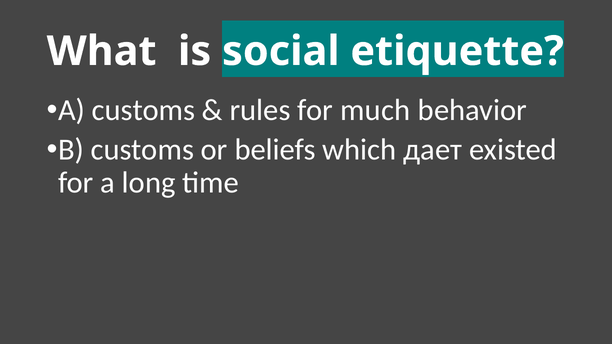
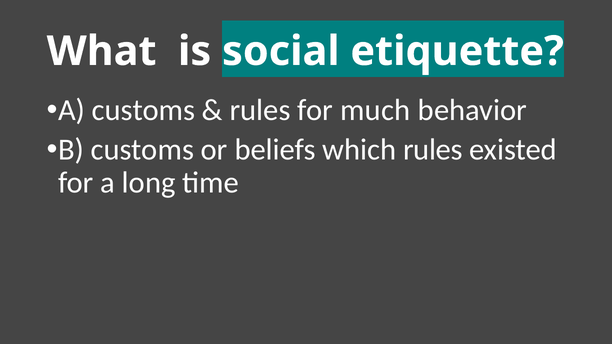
which дает: дает -> rules (433, 150)
